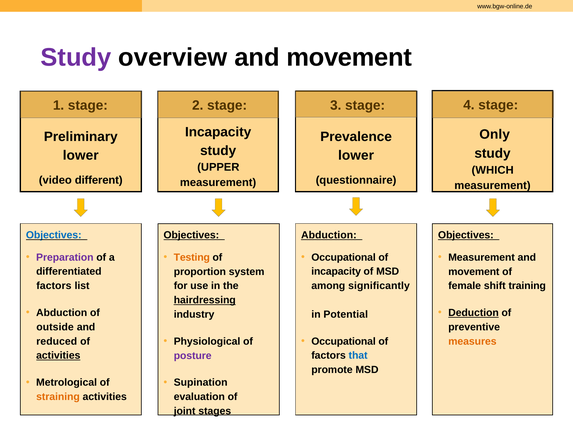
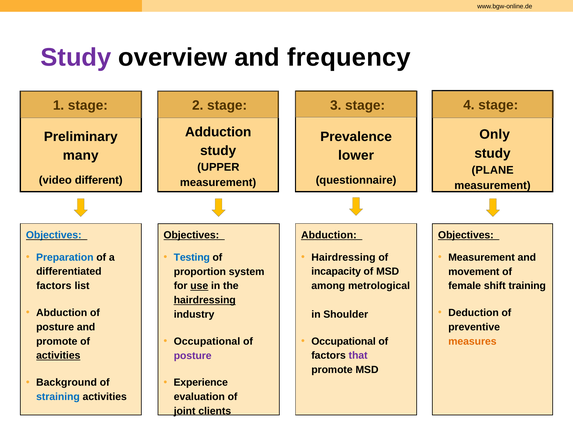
overview and movement: movement -> frequency (349, 58)
Incapacity: Incapacity -> Adduction (218, 132)
lower: lower -> many (81, 156)
WHICH: WHICH -> PLANE (493, 170)
Preparation colour: purple -> blue (65, 258)
Testing colour: orange -> blue (192, 258)
Occupational: Occupational -> Hairdressing (343, 258)
use underline: none -> present (199, 286)
significantly: significantly -> metrological (379, 286)
Deduction underline: present -> none (474, 313)
Potential: Potential -> Shoulder (346, 315)
outside: outside -> posture (55, 328)
Physiological: Physiological -> Occupational (207, 342)
reduced: reduced -> promote (57, 342)
that colour: blue -> purple (358, 356)
Metrological: Metrological -> Background (67, 383)
Supination: Supination -> Experience (201, 383)
straining colour: orange -> blue (58, 397)
stages: stages -> clients (215, 412)
